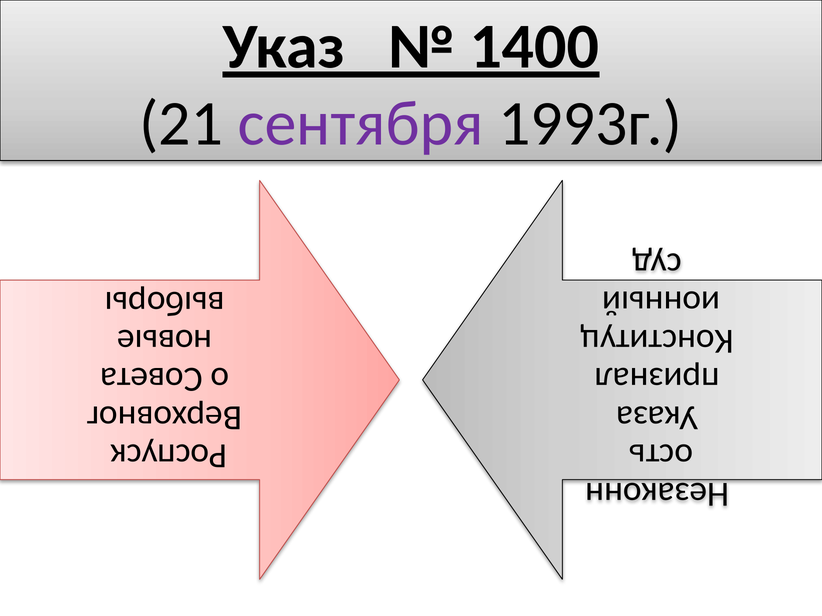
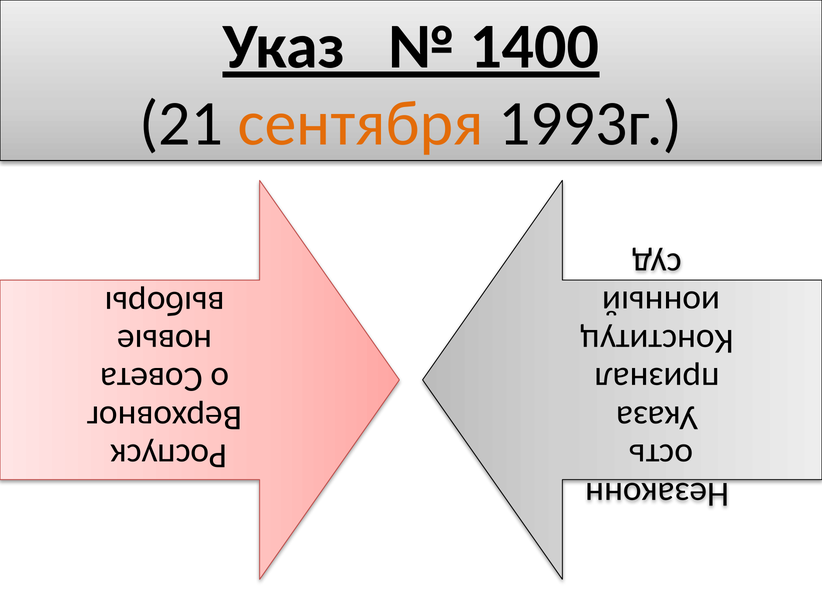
сентября colour: purple -> orange (361, 124)
